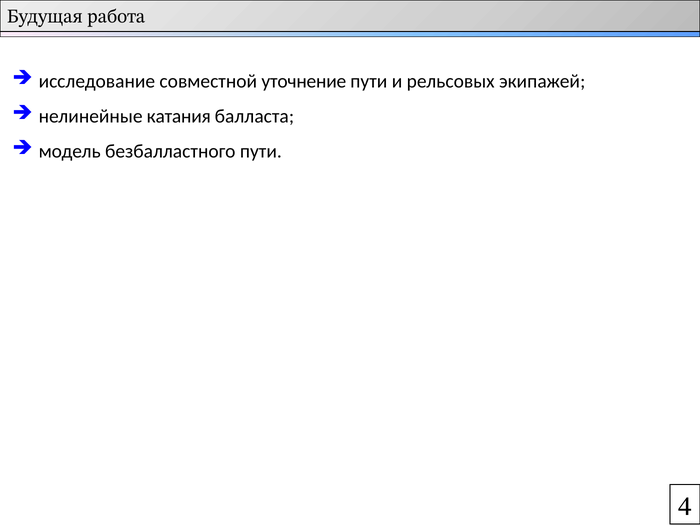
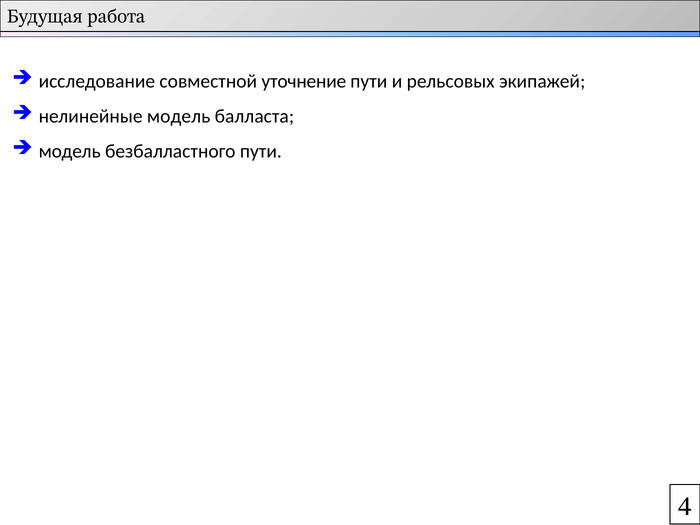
нелинейные катания: катания -> модель (179, 116)
